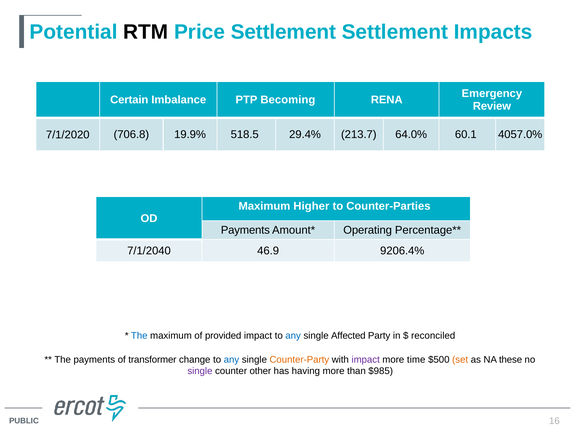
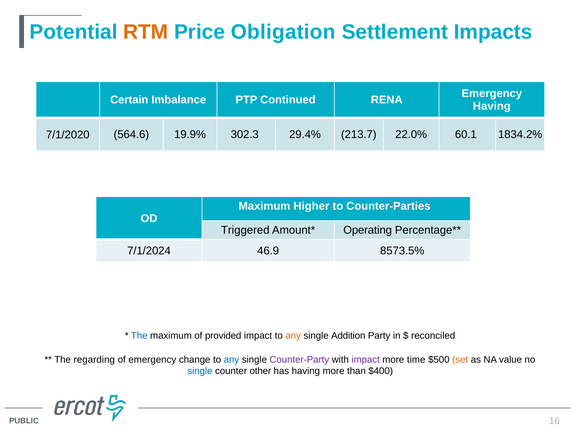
RTM colour: black -> orange (146, 32)
Price Settlement: Settlement -> Obligation (283, 32)
Becoming: Becoming -> Continued (288, 100)
Review: Review -> Having (492, 106)
706.8: 706.8 -> 564.6 (131, 134)
518.5: 518.5 -> 302.3 (245, 134)
64.0%: 64.0% -> 22.0% (411, 134)
4057.0%: 4057.0% -> 1834.2% (520, 134)
Payments: Payments -> Triggered (245, 230)
7/1/2040: 7/1/2040 -> 7/1/2024 (149, 251)
9206.4%: 9206.4% -> 8573.5% (402, 251)
any colour: blue -> orange (293, 336)
Affected: Affected -> Addition (348, 336)
The payments: payments -> regarding (94, 360)
of transformer: transformer -> emergency (152, 360)
Counter-Party colour: orange -> purple (299, 360)
these: these -> value (511, 360)
single colour: purple -> blue (200, 371)
$985: $985 -> $400 (381, 371)
